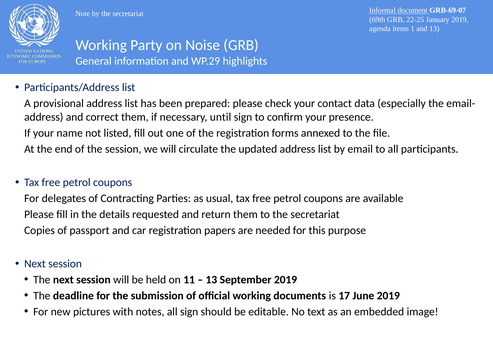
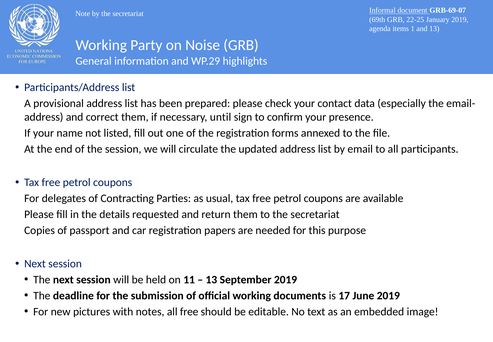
all sign: sign -> free (189, 311)
